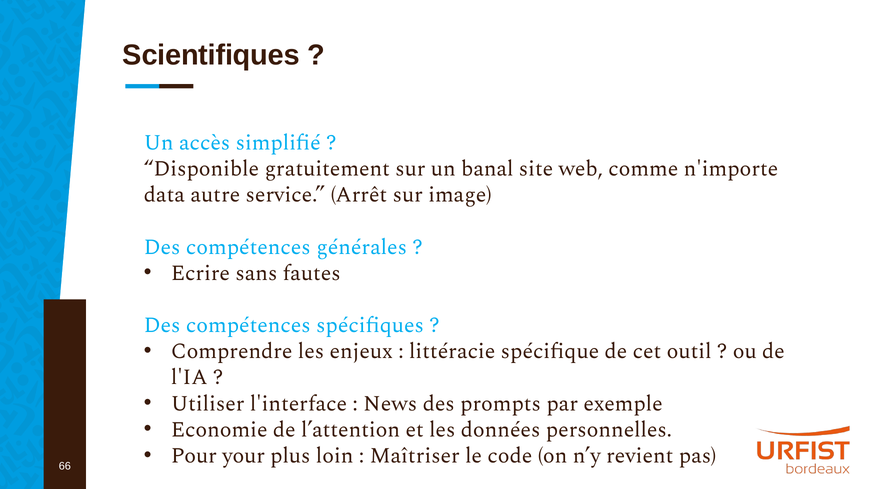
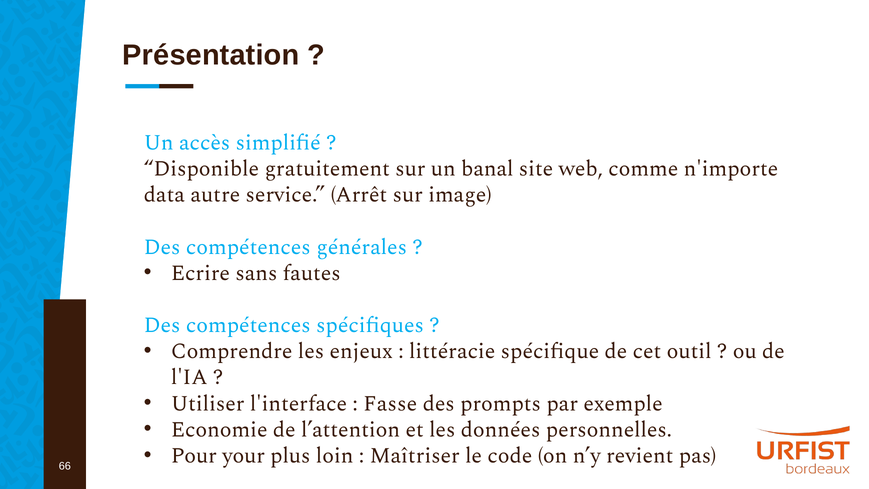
Scientifiques: Scientifiques -> Présentation (211, 55)
News: News -> Fasse (390, 403)
